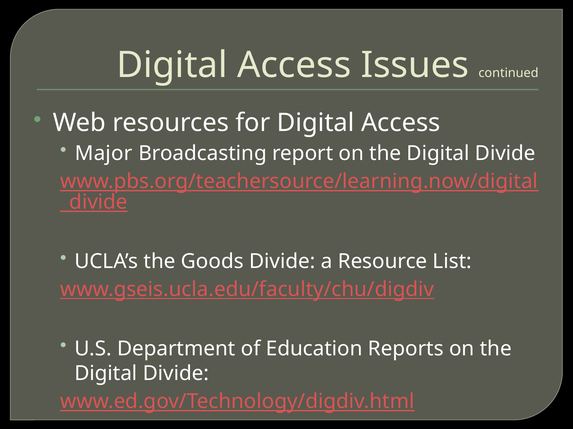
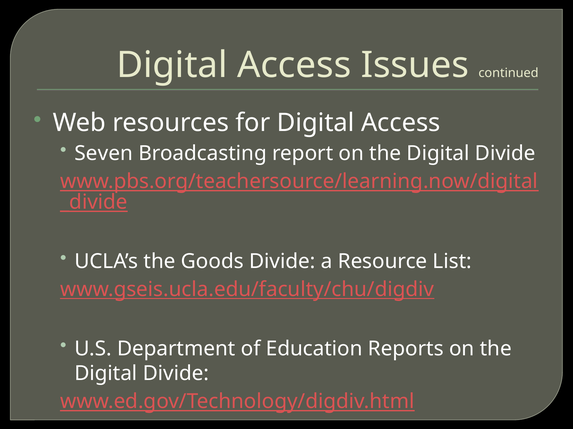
Major: Major -> Seven (104, 154)
